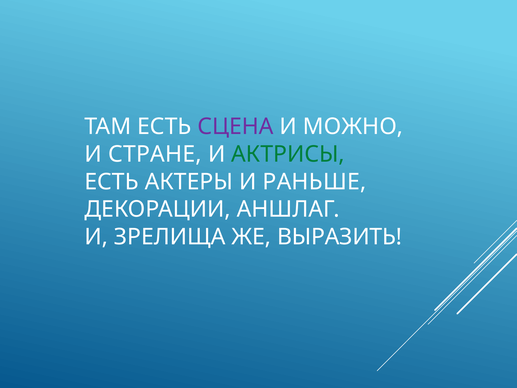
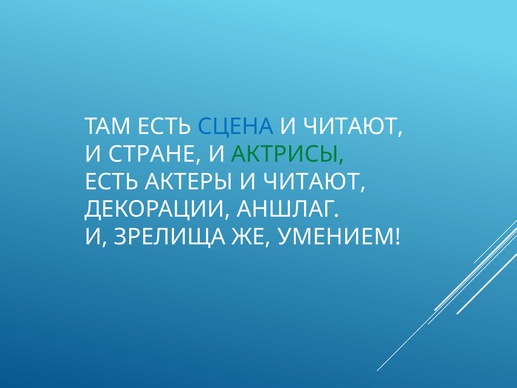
СЦЕНА colour: purple -> blue (235, 127)
МОЖНО: МОЖНО -> ЧИТАЮТ (353, 127)
РАНЬШЕ: РАНЬШЕ -> ЧИТАЮТ (314, 182)
ВЫРАЗИТЬ: ВЫРАЗИТЬ -> УМЕНИЕМ (339, 237)
